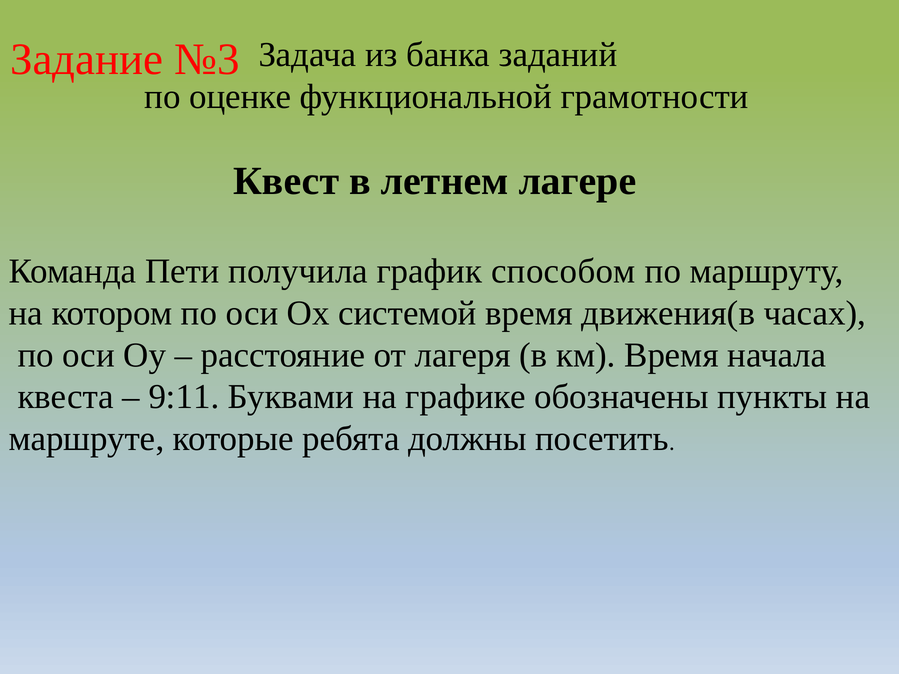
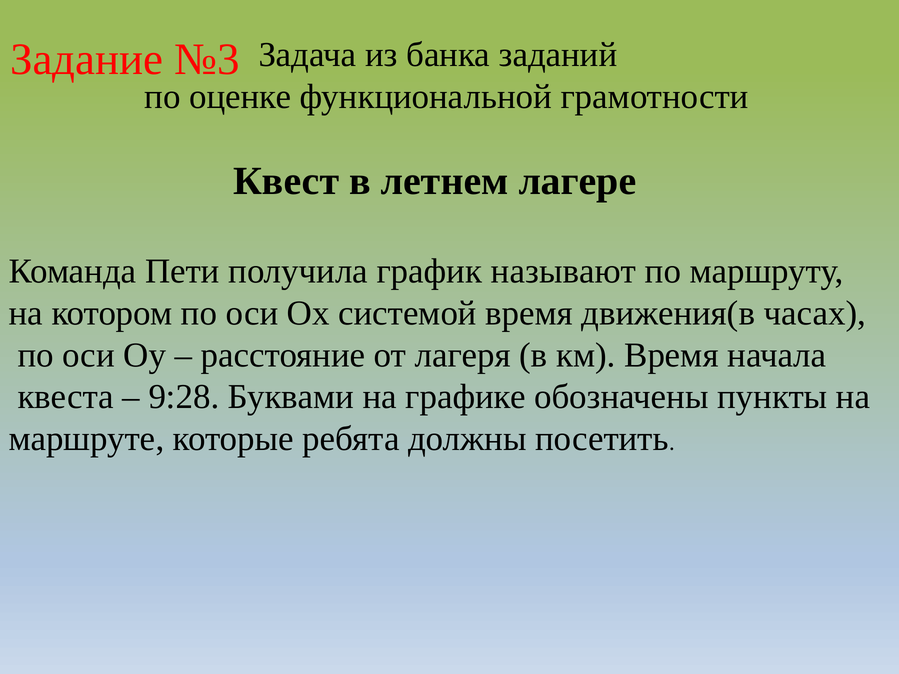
способом: способом -> называют (563, 271)
9:11: 9:11 -> 9:28 (184, 397)
